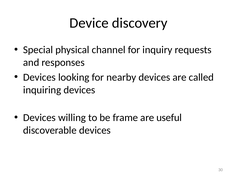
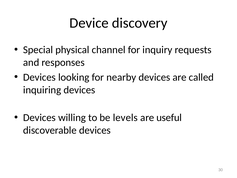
frame: frame -> levels (125, 117)
